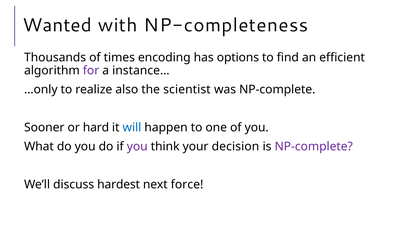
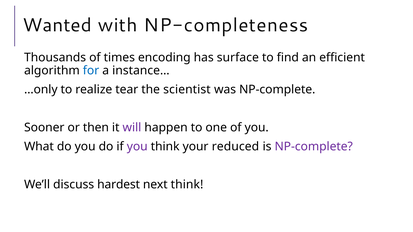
options: options -> surface (238, 58)
for colour: purple -> blue (91, 71)
also: also -> tear (127, 90)
hard: hard -> then (96, 128)
will colour: blue -> purple (132, 128)
decision: decision -> reduced (235, 147)
next force: force -> think (187, 185)
